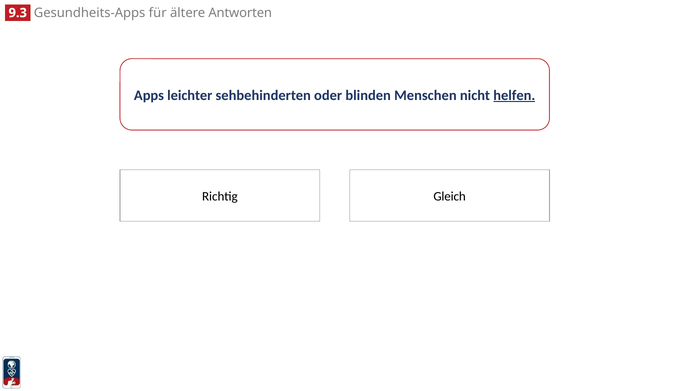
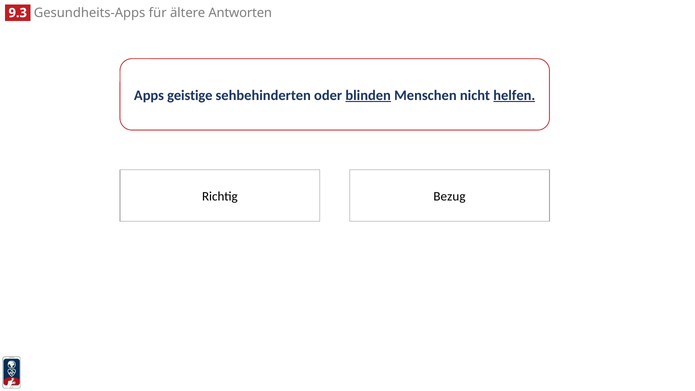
leichter: leichter -> geistige (190, 95)
blinden underline: none -> present (368, 95)
Gleich: Gleich -> Bezug (449, 196)
